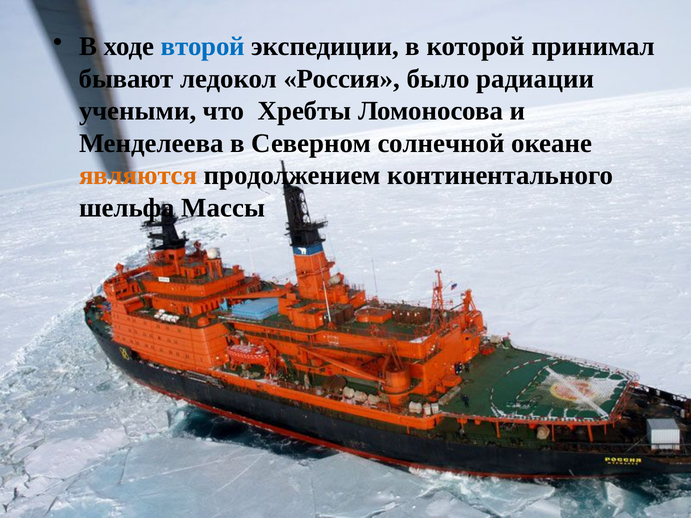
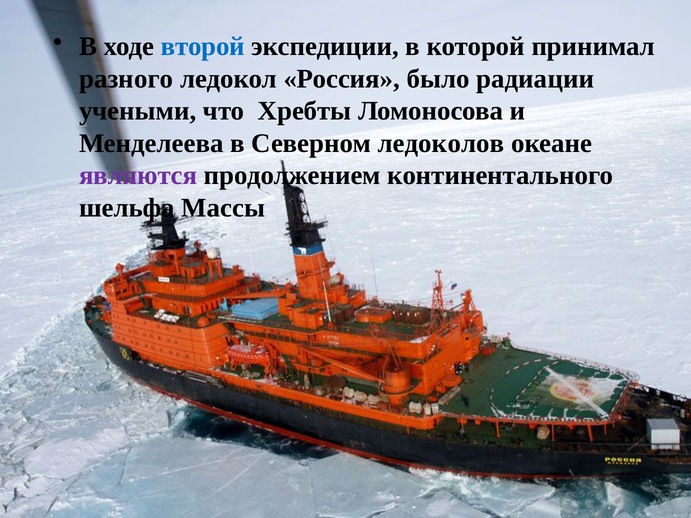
бывают: бывают -> разного (126, 79)
солнечной: солнечной -> ледоколов (441, 143)
являются colour: orange -> purple (138, 176)
